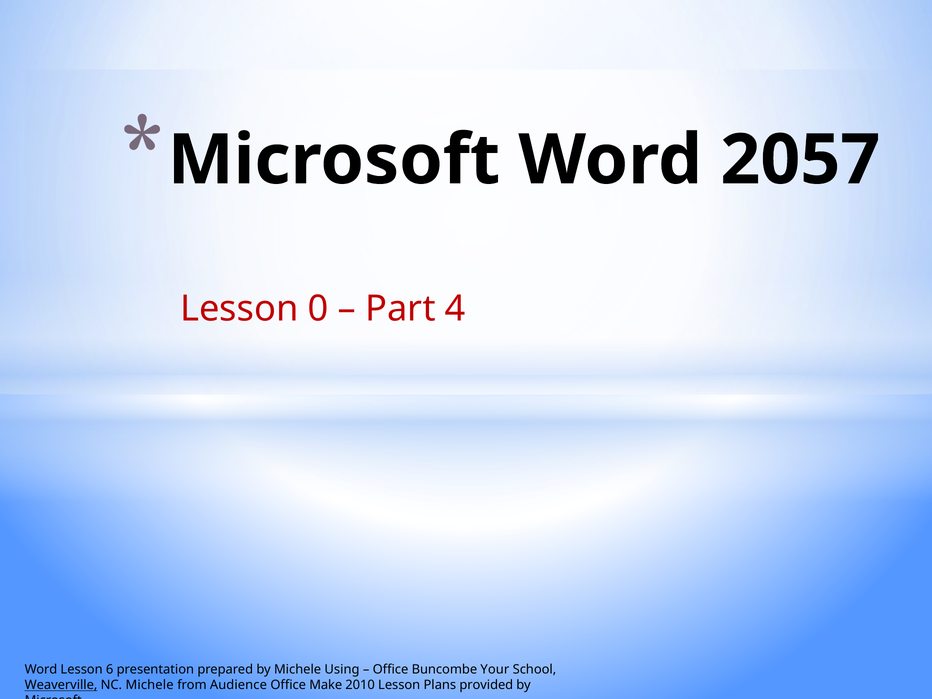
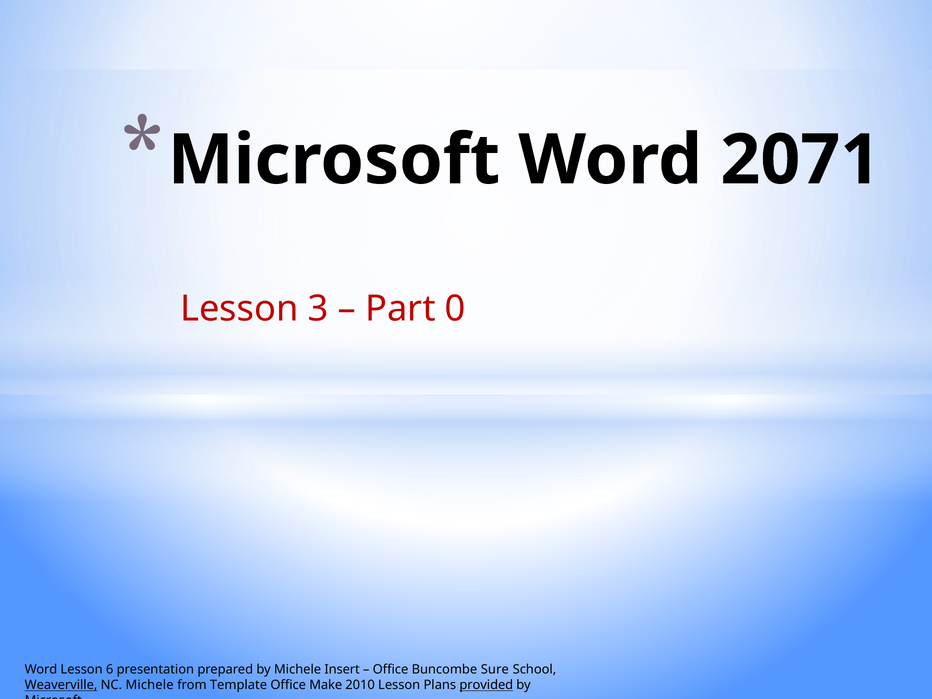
2057: 2057 -> 2071 (800, 160)
0: 0 -> 3 (318, 309)
4: 4 -> 0 (455, 309)
Using: Using -> Insert (342, 670)
Your: Your -> Sure (495, 670)
Audience: Audience -> Template (238, 685)
provided underline: none -> present (486, 685)
